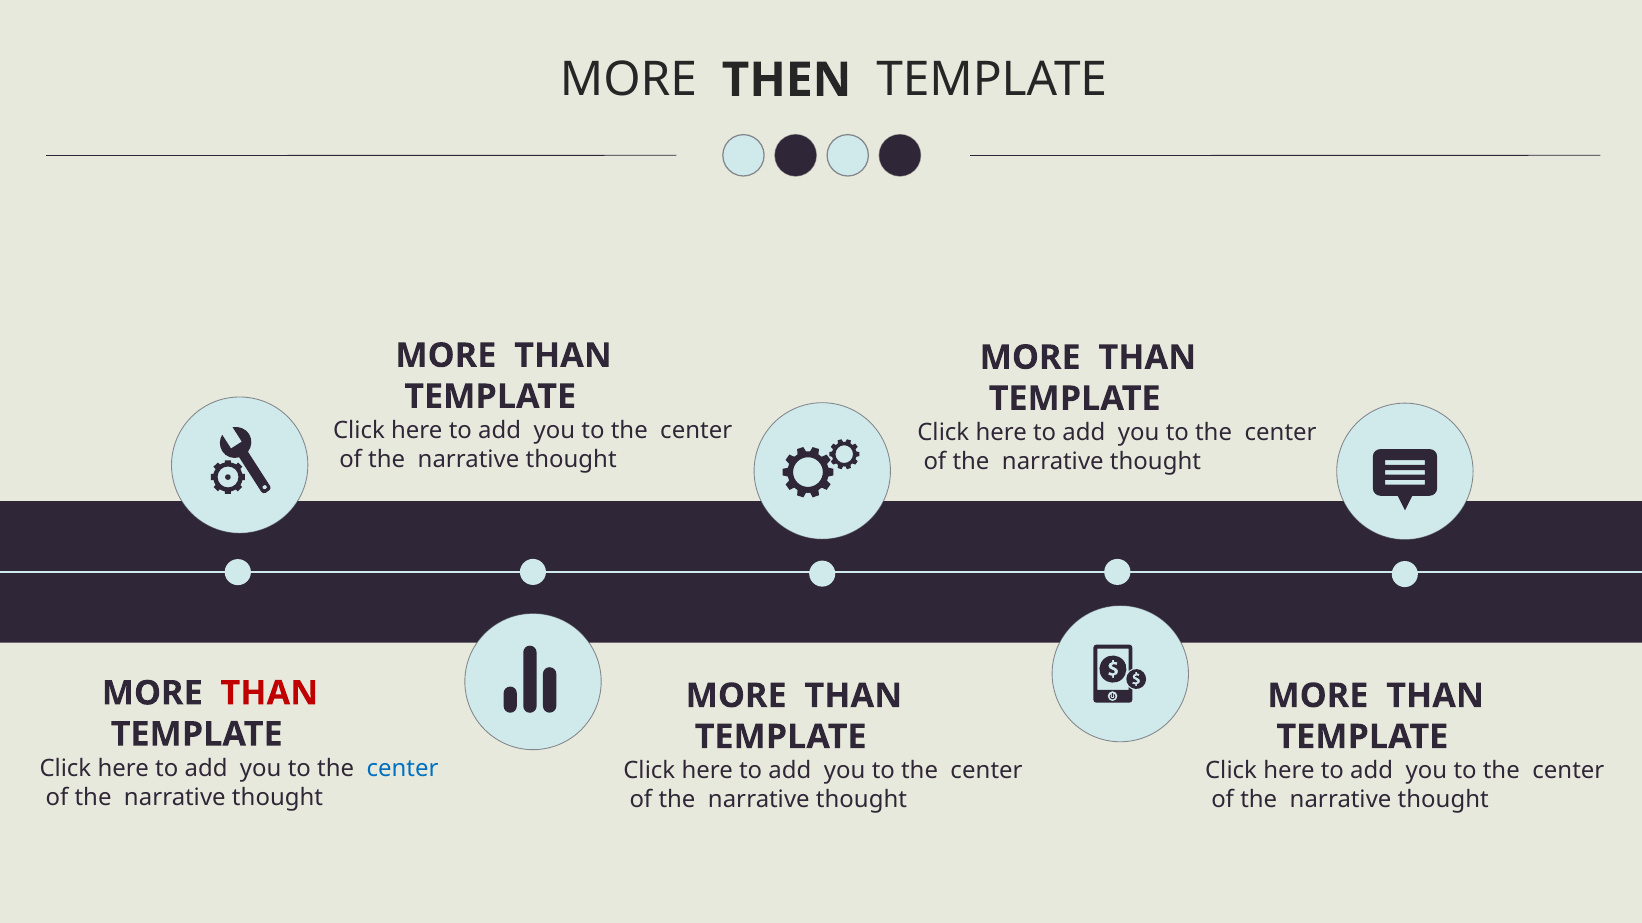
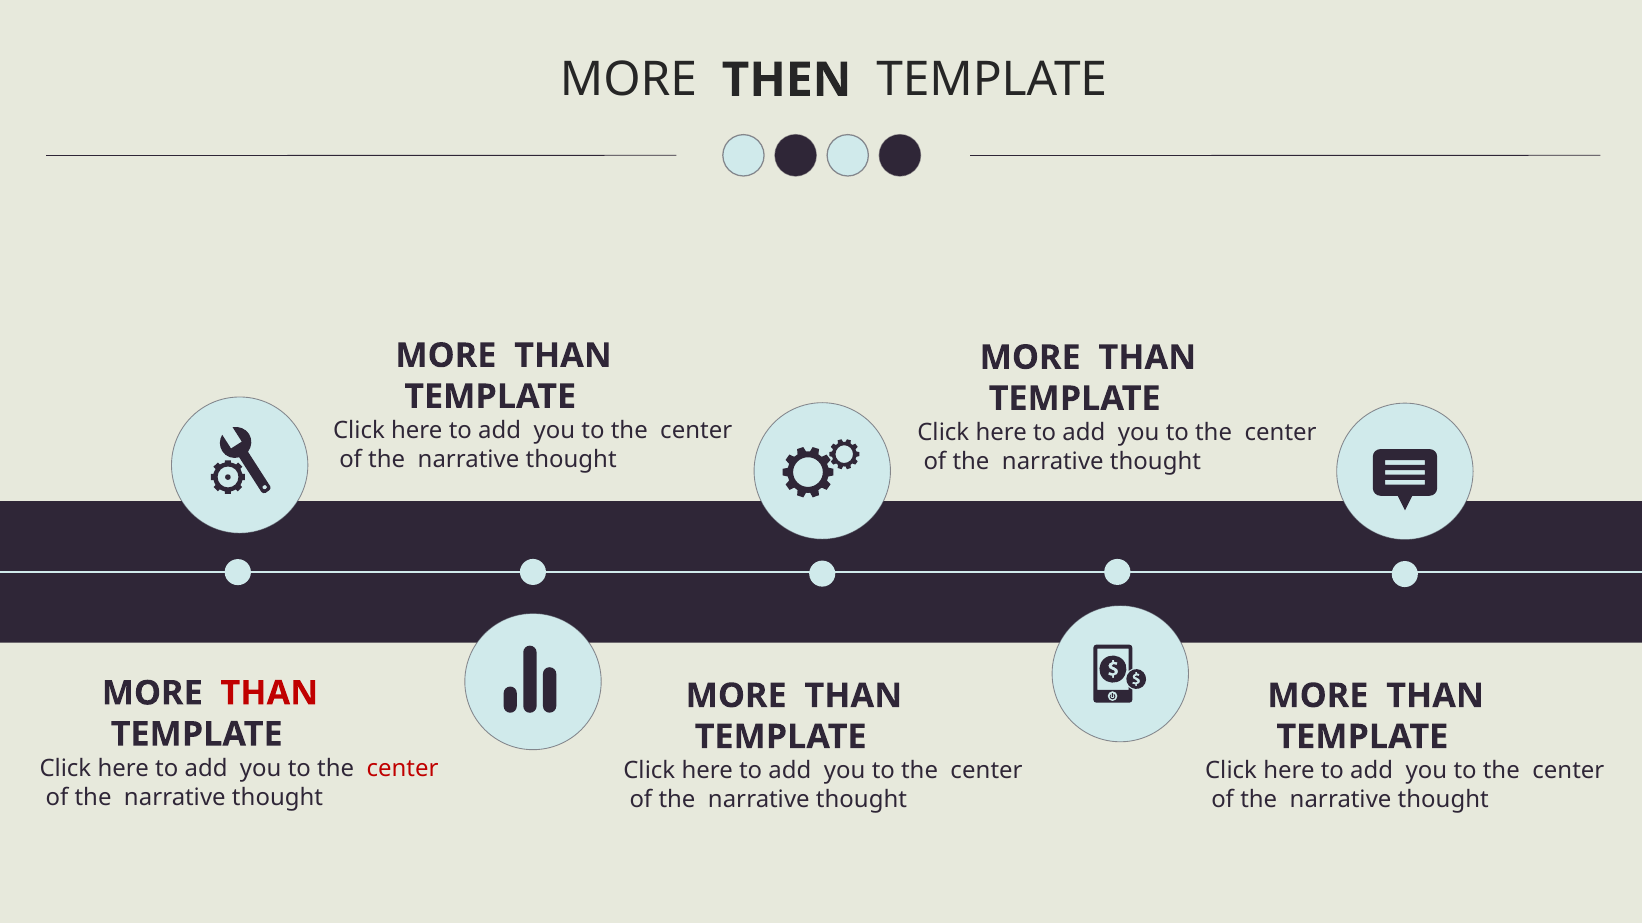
center colour: blue -> red (403, 769)
